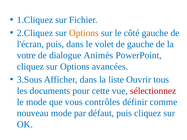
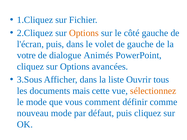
pour: pour -> mais (81, 91)
sélectionnez colour: red -> orange (153, 91)
contrôles: contrôles -> comment (103, 102)
